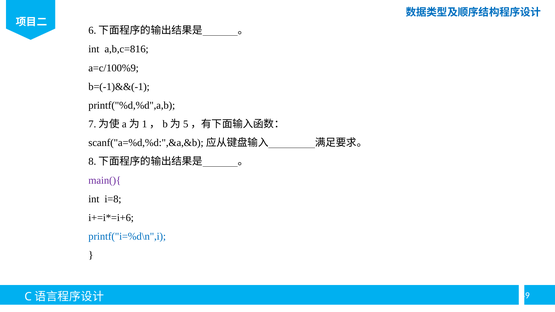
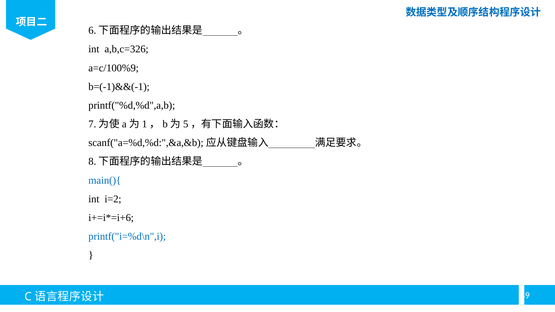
a,b,c=816: a,b,c=816 -> a,b,c=326 (127, 49)
main(){ colour: purple -> blue (105, 180)
i=8: i=8 -> i=2 (113, 199)
